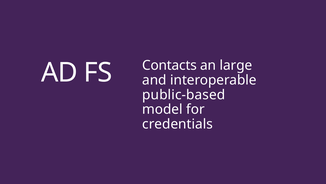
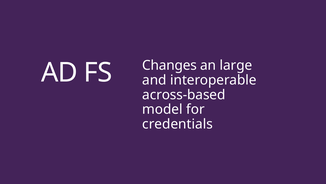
Contacts: Contacts -> Changes (169, 65)
public-based: public-based -> across-based (184, 94)
